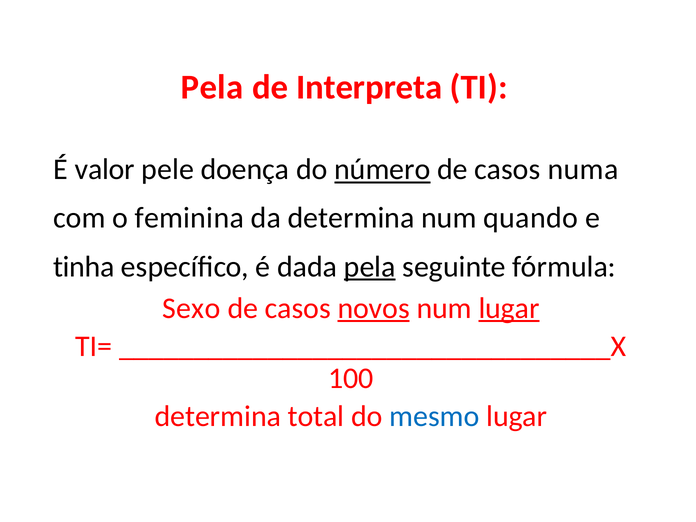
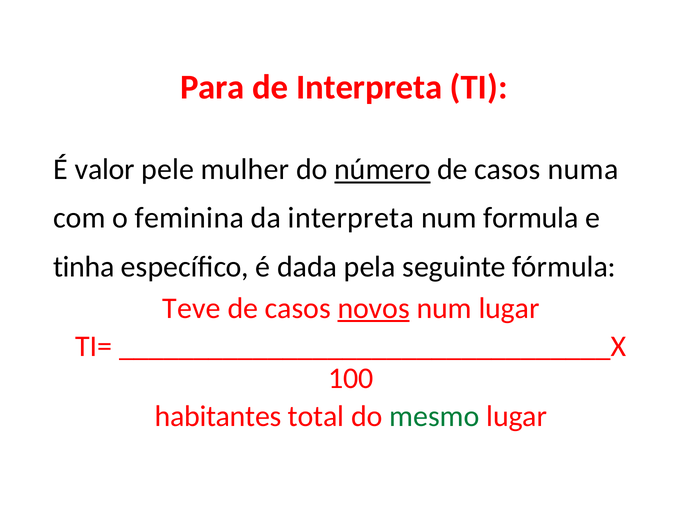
Pela: Pela -> Para (212, 87)
doença: doença -> mulher (245, 170)
da determina: determina -> interpreta (351, 218)
quando: quando -> formula (531, 218)
pela underline: present -> none (370, 267)
Sexo: Sexo -> Teve (191, 308)
lugar underline: present -> none (509, 308)
determina: determina -> habitantes (218, 416)
mesmo colour: blue -> green (434, 416)
